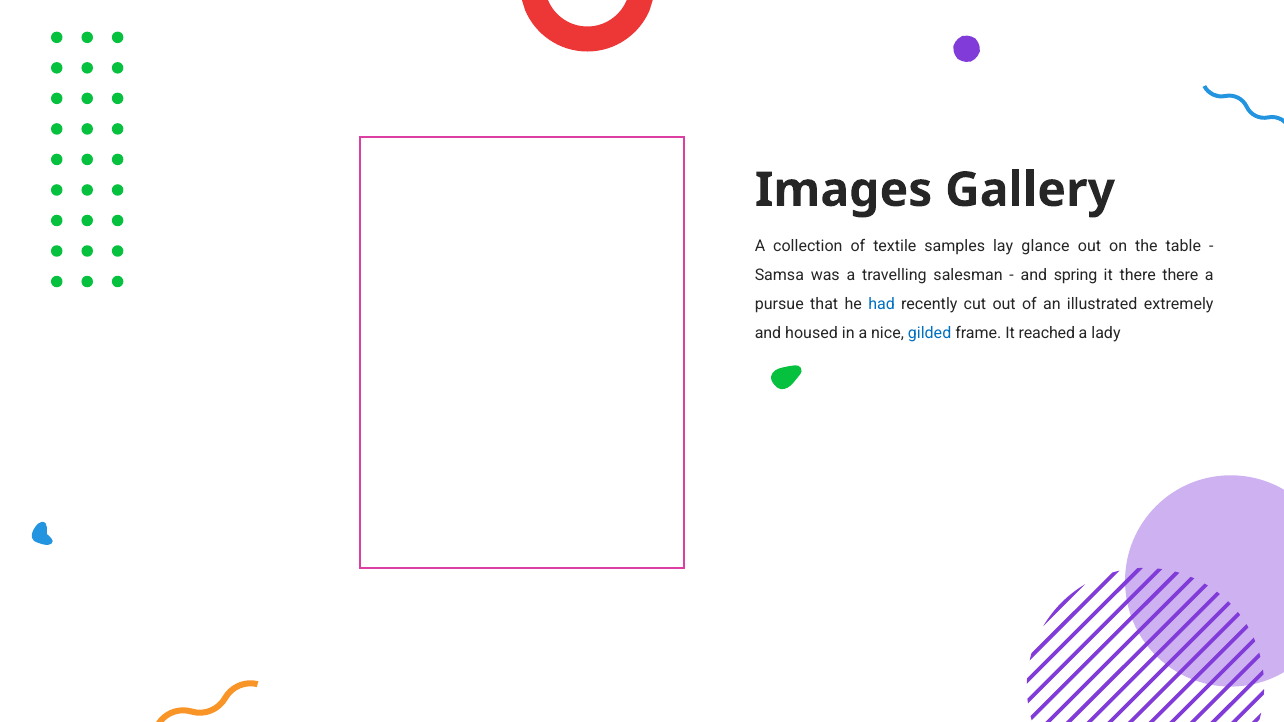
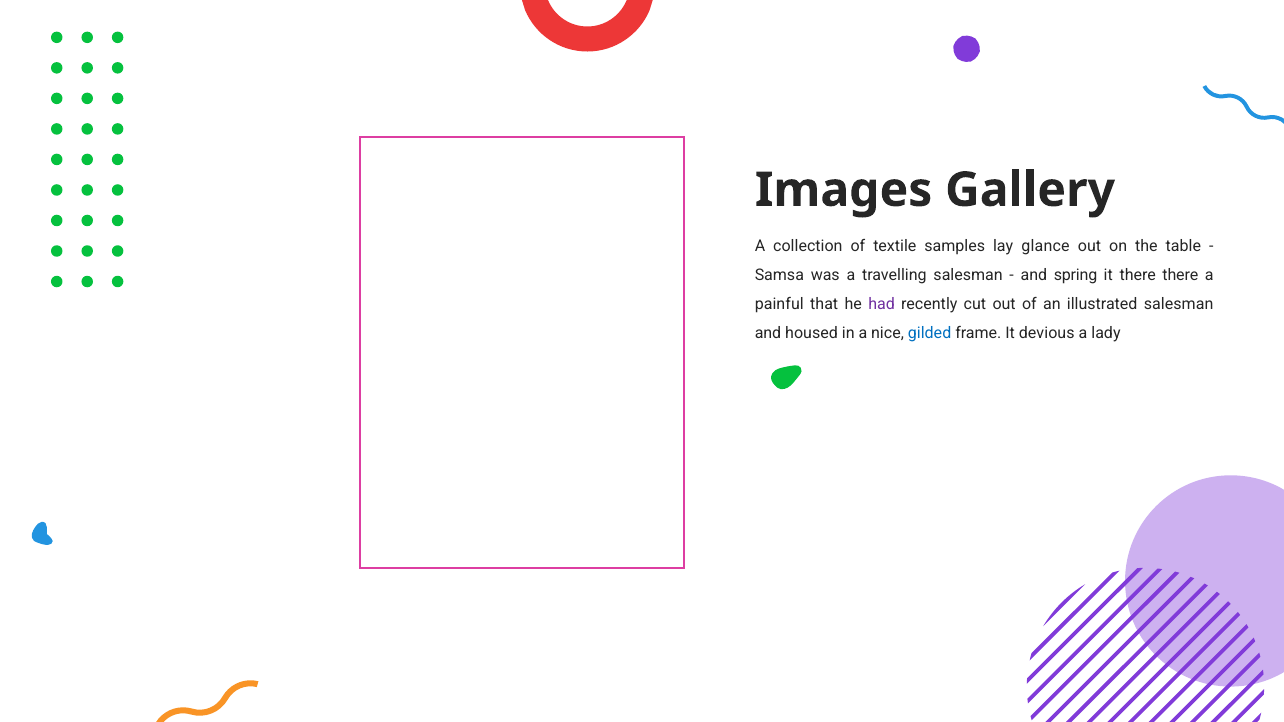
pursue: pursue -> painful (779, 304)
had colour: blue -> purple (882, 304)
illustrated extremely: extremely -> salesman (1179, 304)
reached: reached -> devious (1047, 333)
